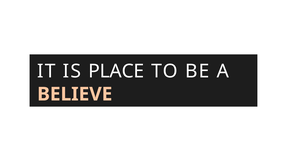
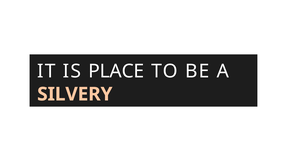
BELIEVE: BELIEVE -> SILVERY (75, 94)
